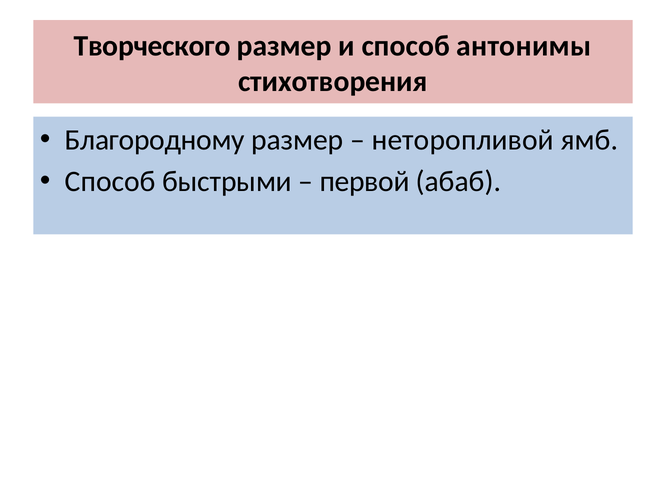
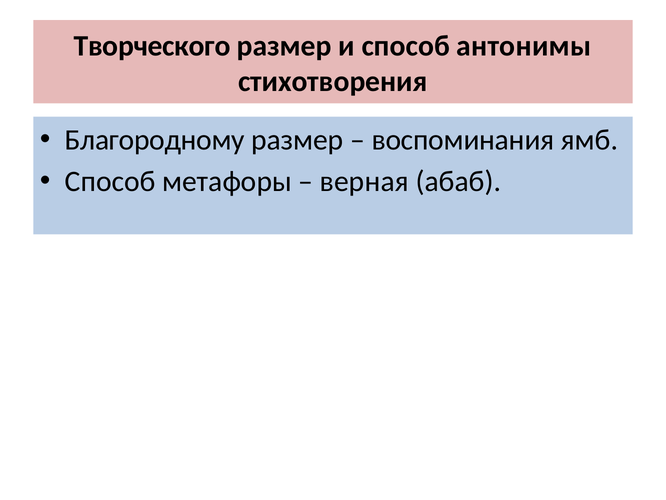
неторопливой: неторопливой -> воспоминания (463, 140)
быстрыми: быстрыми -> метафоры (227, 181)
первой: первой -> верная (364, 181)
